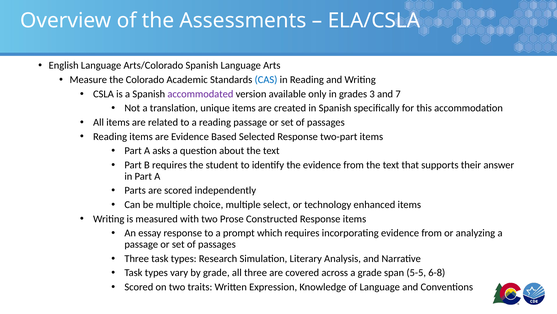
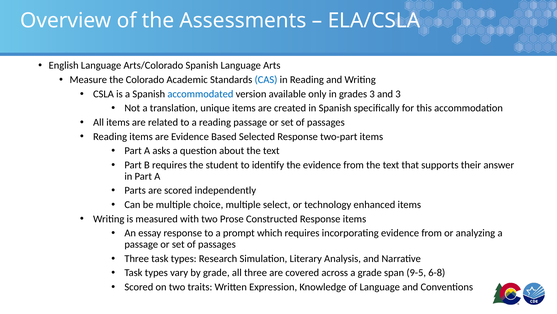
accommodated colour: purple -> blue (200, 94)
and 7: 7 -> 3 (398, 94)
5-5: 5-5 -> 9-5 (416, 272)
